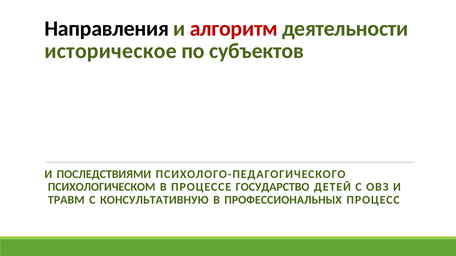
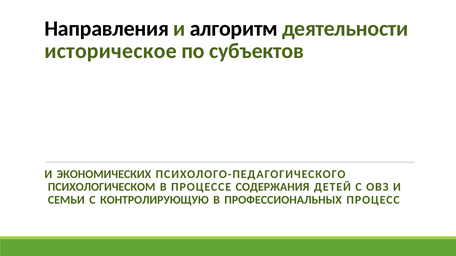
алгоритм colour: red -> black (234, 29)
ПОСЛЕДСТВИЯМИ: ПОСЛЕДСТВИЯМИ -> ЭКОНОМИЧЕСКИХ (104, 175)
ГОСУДАРСТВО: ГОСУДАРСТВО -> СОДЕРЖАНИЯ (272, 187)
ТРАВМ: ТРАВМ -> СЕМЬИ (66, 200)
КОНСУЛЬТАТИВНУЮ: КОНСУЛЬТАТИВНУЮ -> КОНТРОЛИРУЮЩУЮ (154, 200)
